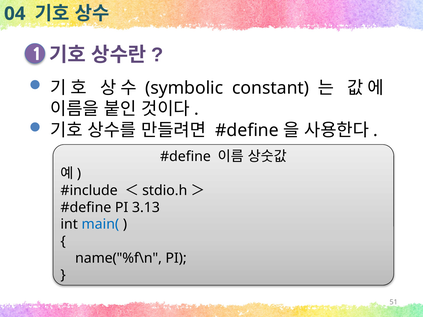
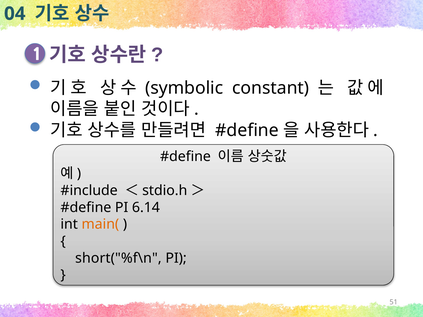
3.13: 3.13 -> 6.14 (146, 208)
main( colour: blue -> orange (100, 224)
name("%f\n: name("%f\n -> short("%f\n (118, 258)
